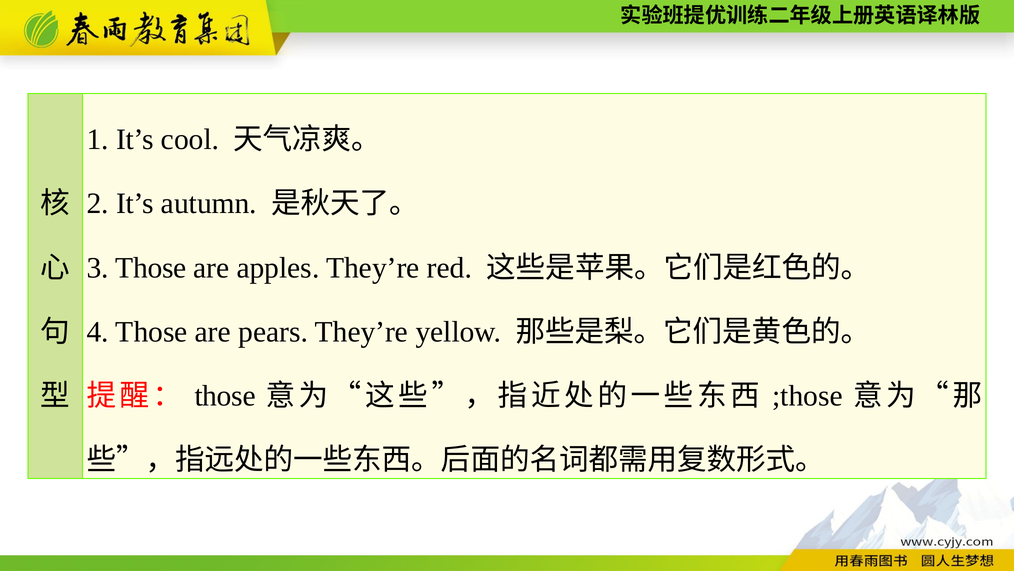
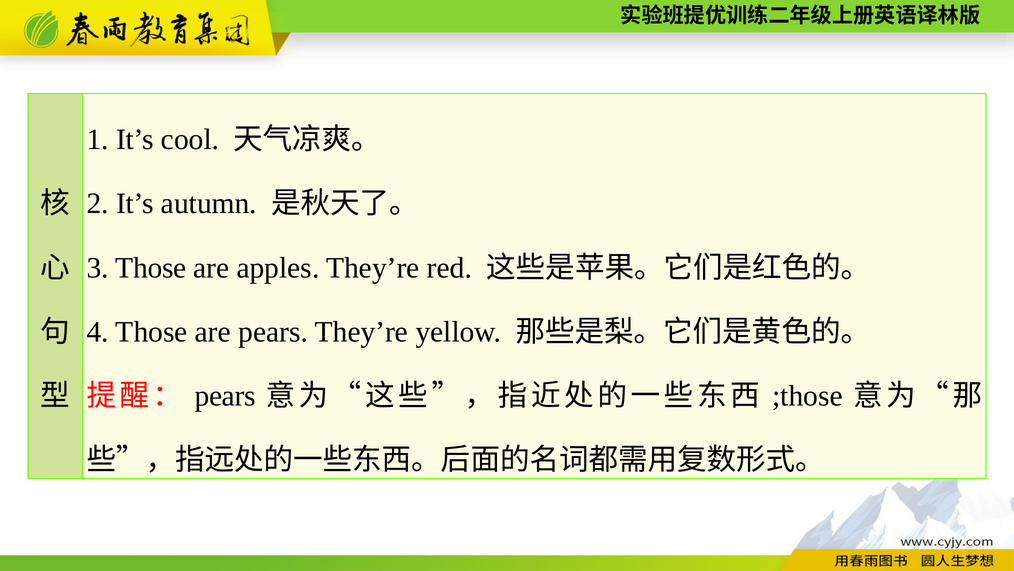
those: those -> pears (225, 396)
